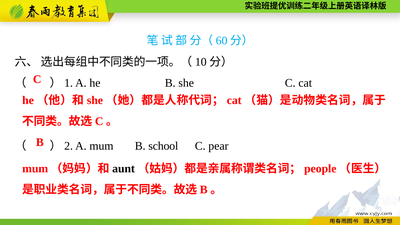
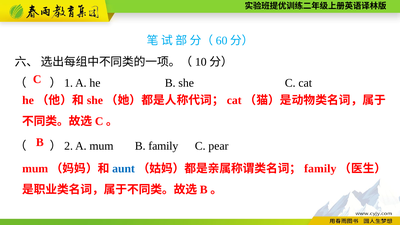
B school: school -> family (163, 146)
aunt colour: black -> blue (124, 169)
people: people -> family (320, 169)
